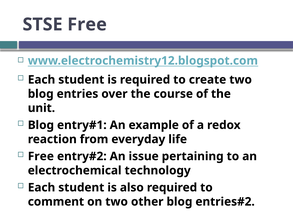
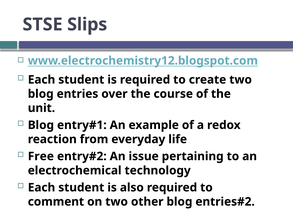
STSE Free: Free -> Slips (87, 24)
